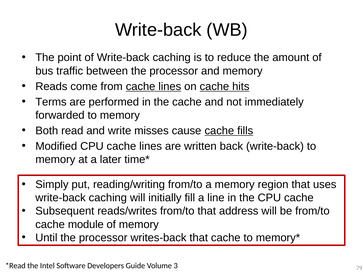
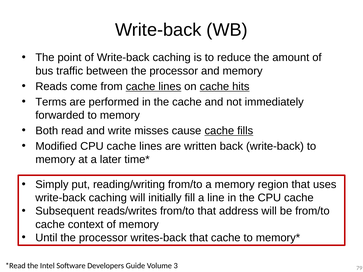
module: module -> context (86, 225)
